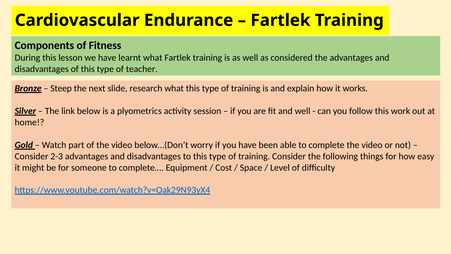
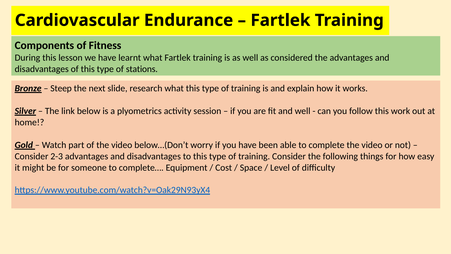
teacher: teacher -> stations (142, 69)
